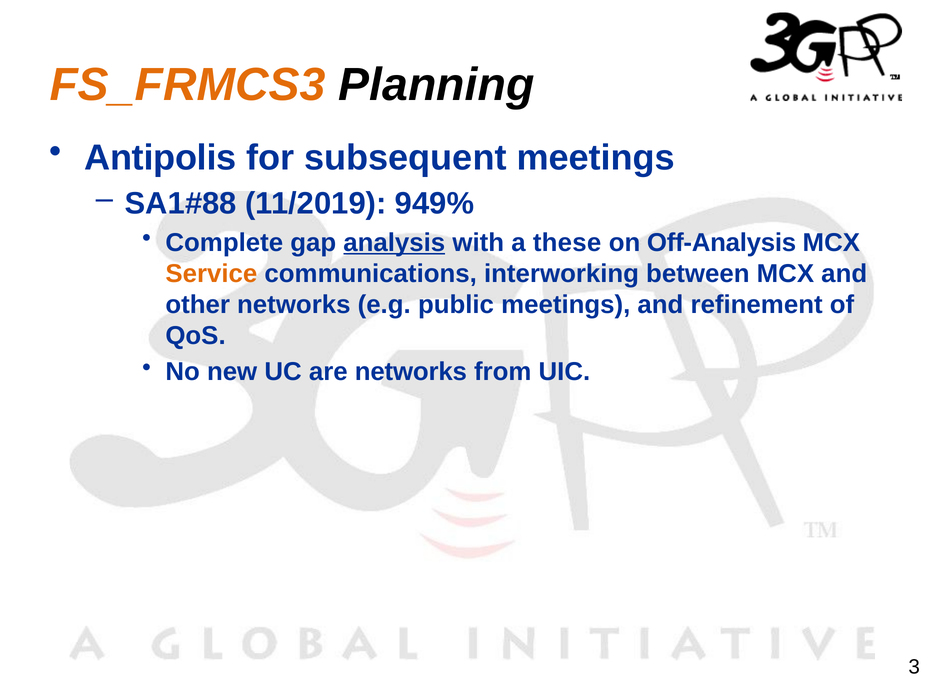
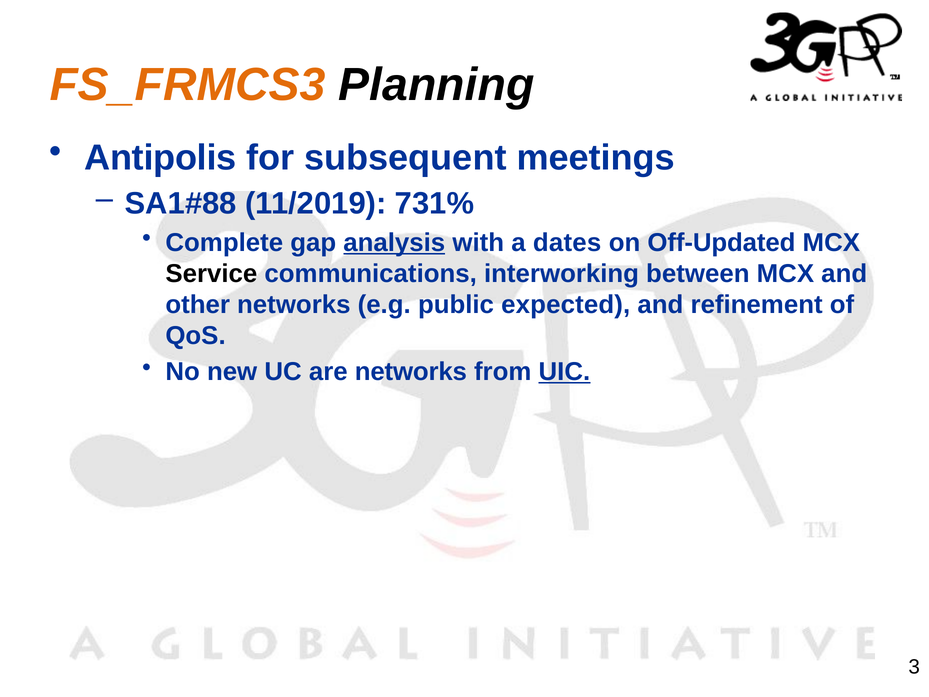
949%: 949% -> 731% (435, 204)
these: these -> dates (567, 243)
Off-Analysis: Off-Analysis -> Off-Updated (721, 243)
Service colour: orange -> black (211, 274)
public meetings: meetings -> expected (566, 304)
UIC underline: none -> present (564, 372)
